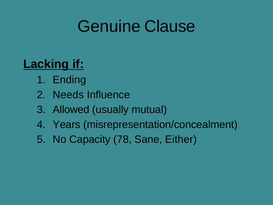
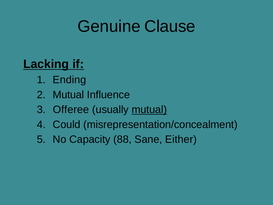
Needs: Needs -> Mutual (68, 95)
Allowed: Allowed -> Offeree (71, 110)
mutual underline: none -> present (149, 110)
Years: Years -> Could (67, 124)
78: 78 -> 88 (123, 139)
